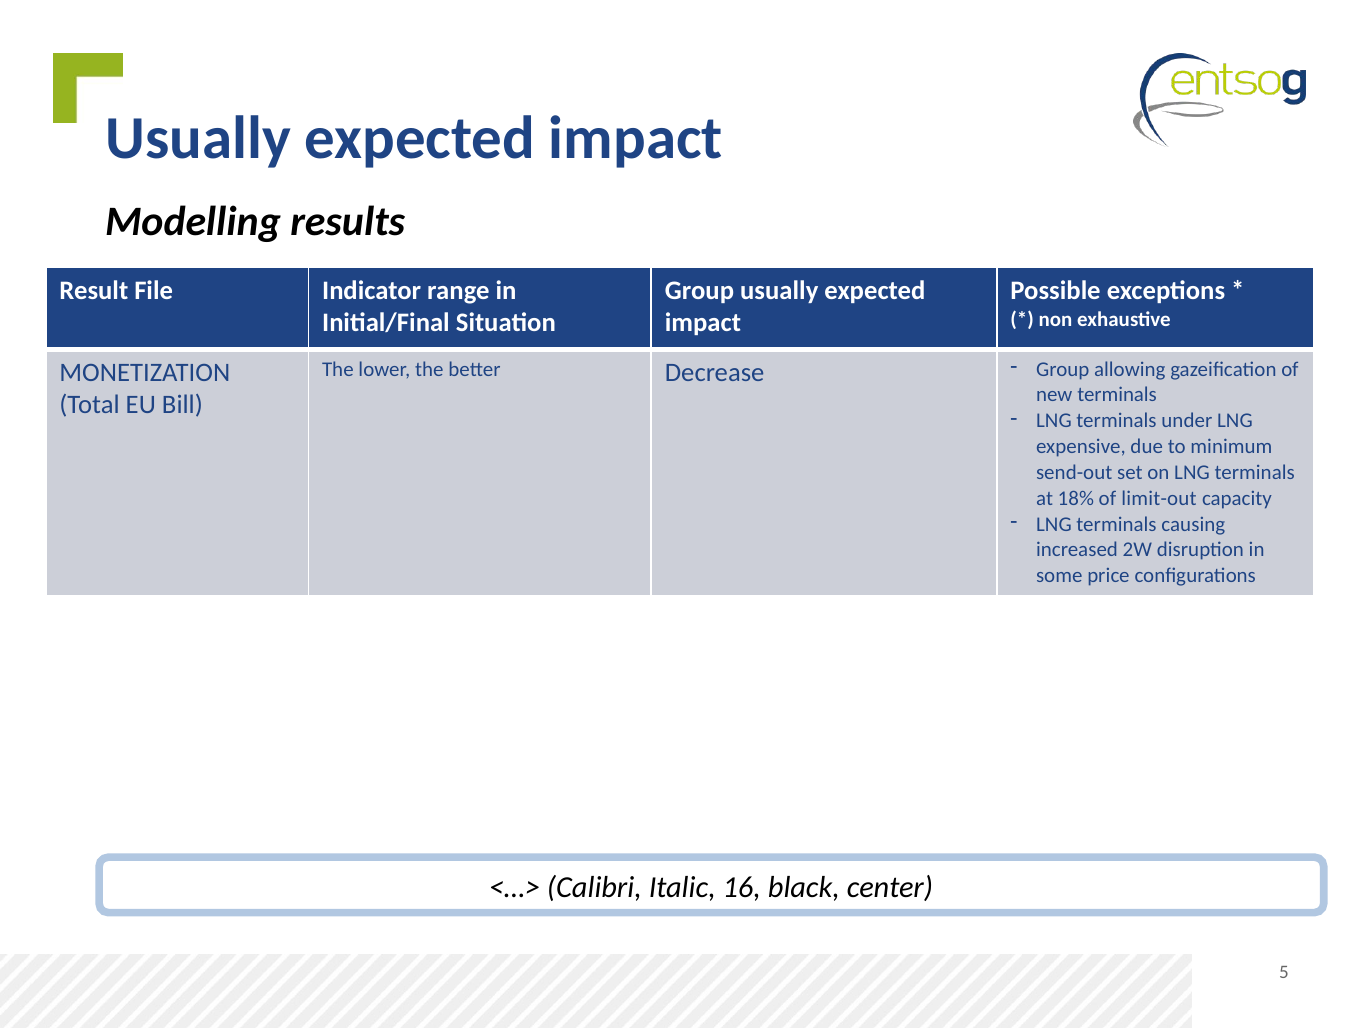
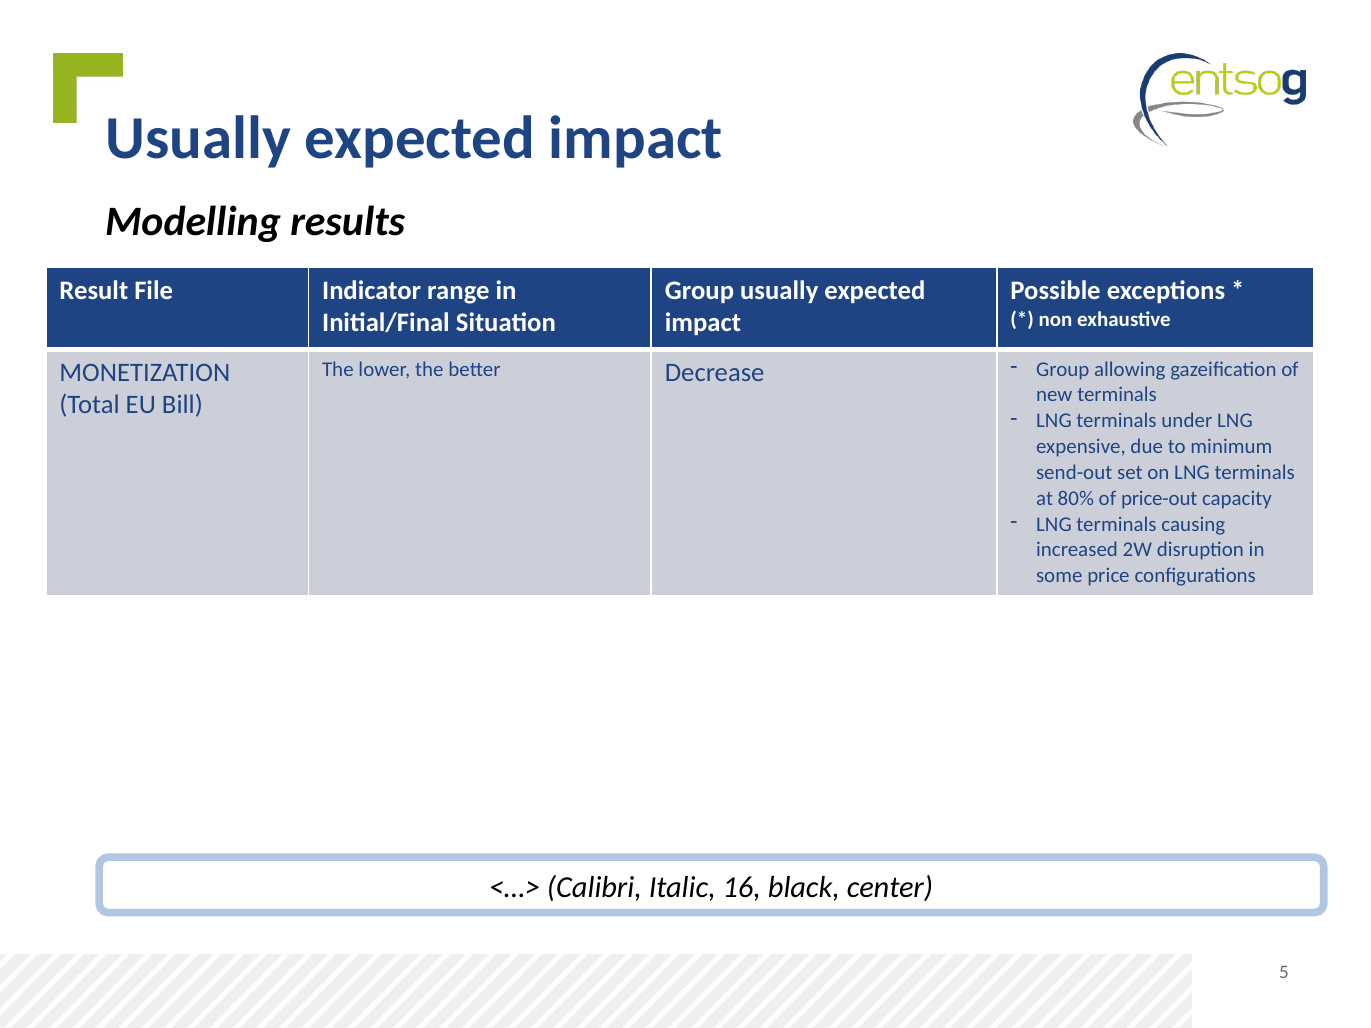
18%: 18% -> 80% (1076, 498)
limit-out: limit-out -> price-out (1159, 498)
